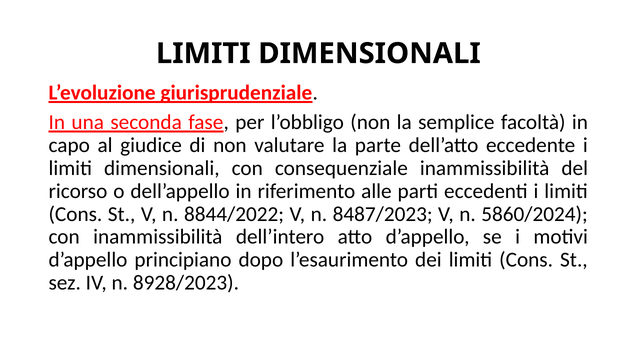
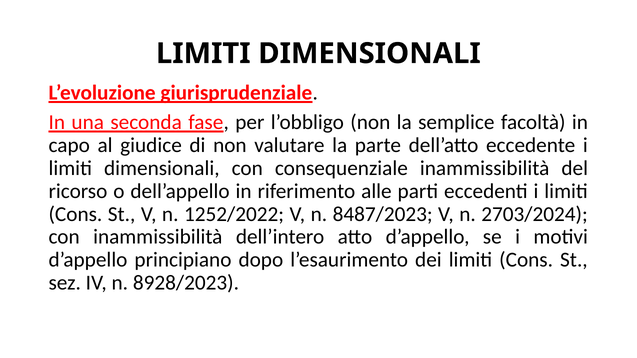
8844/2022: 8844/2022 -> 1252/2022 (234, 214)
5860/2024: 5860/2024 -> 2703/2024 (535, 214)
